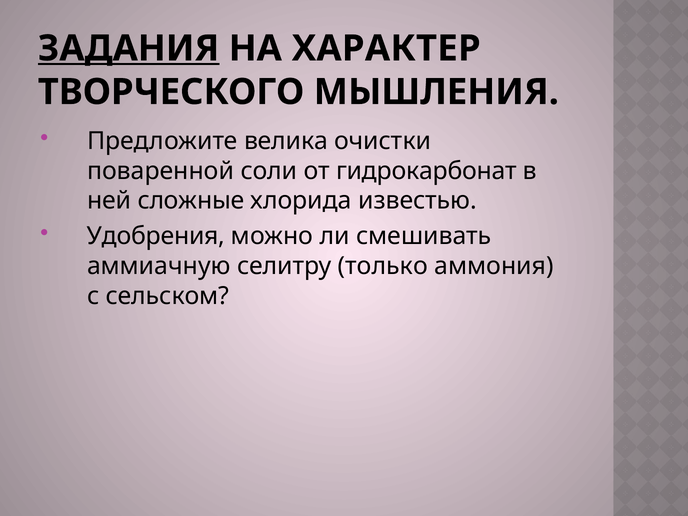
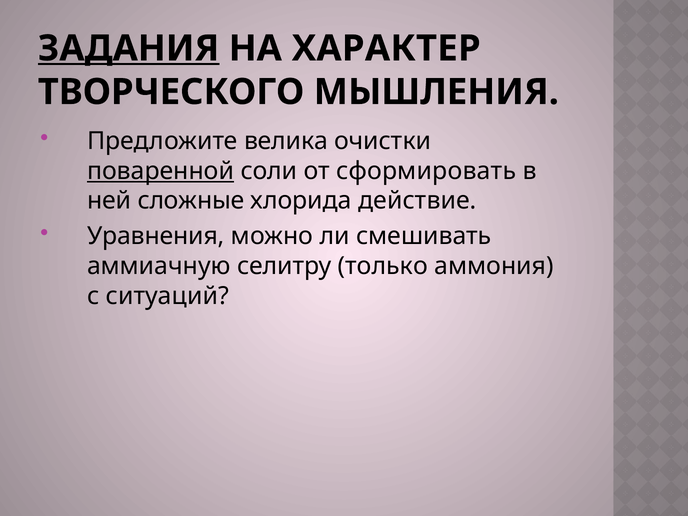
поваренной underline: none -> present (161, 171)
гидрокарбонат: гидрокарбонат -> сформировать (426, 171)
известью: известью -> действие (417, 201)
Удобрения: Удобрения -> Уравнения (156, 236)
сельском: сельском -> ситуаций (167, 296)
